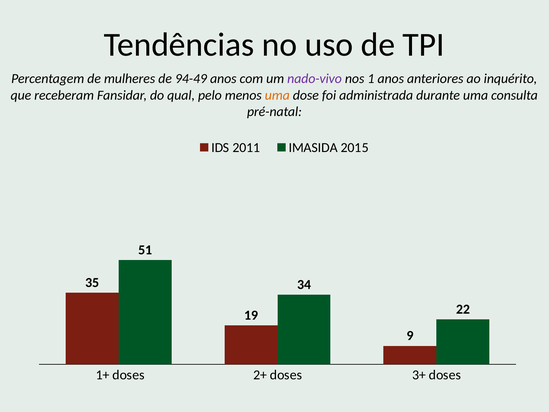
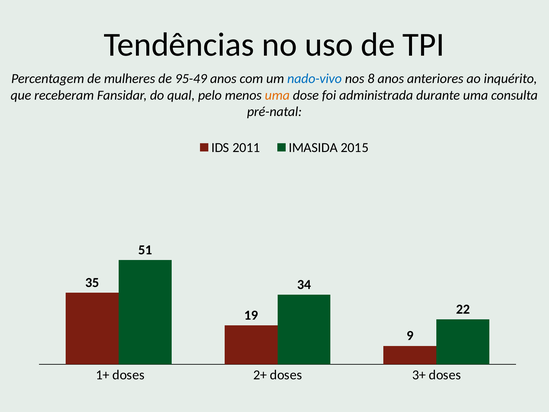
94-49: 94-49 -> 95-49 (191, 79)
nado-vivo colour: purple -> blue (315, 79)
1: 1 -> 8 (371, 79)
